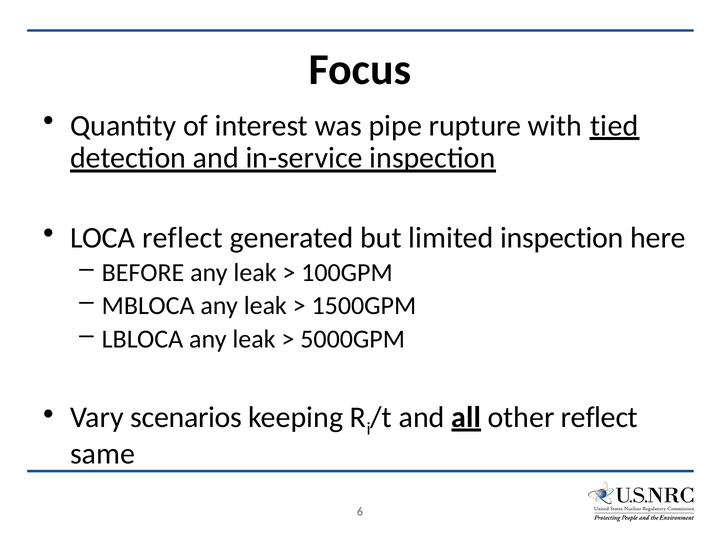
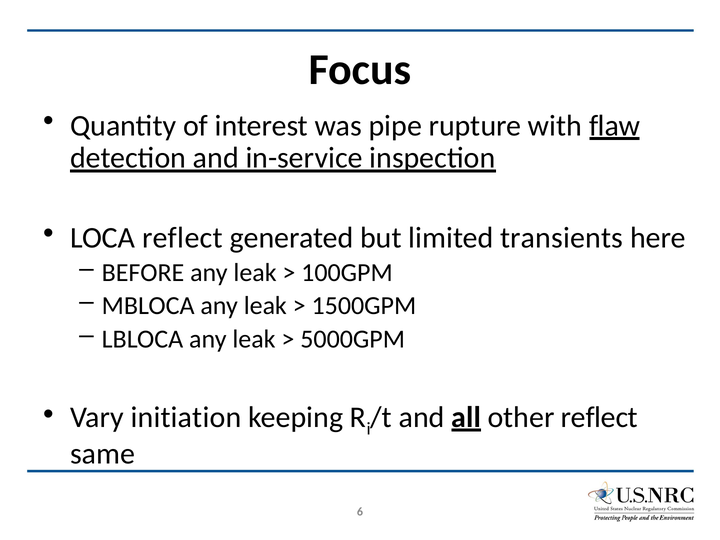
tied: tied -> flaw (615, 126)
limited inspection: inspection -> transients (562, 238)
scenarios: scenarios -> initiation (186, 417)
